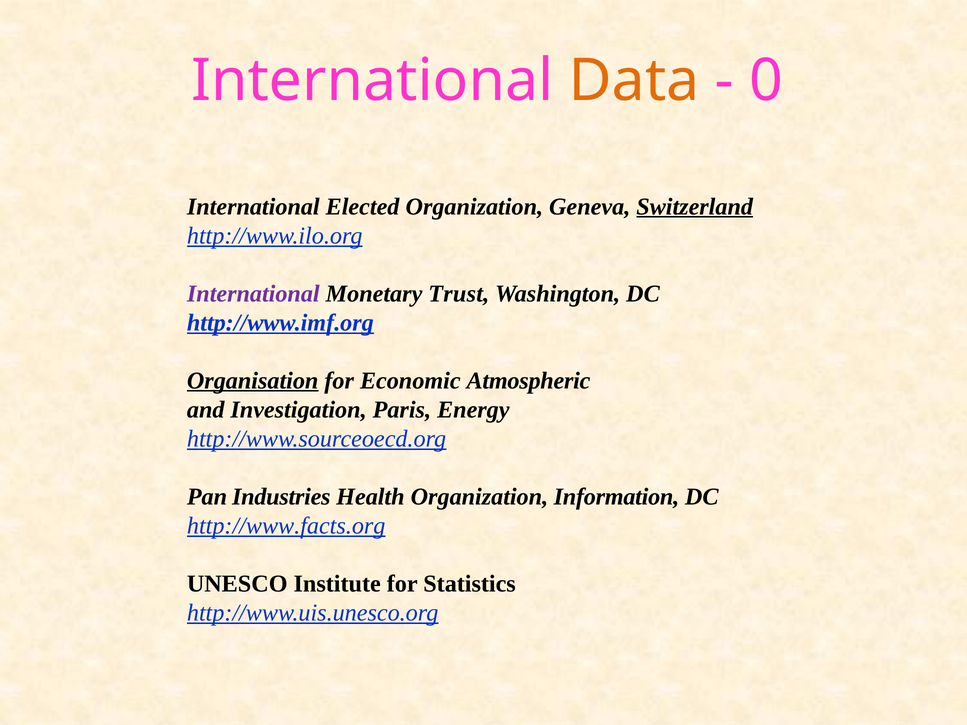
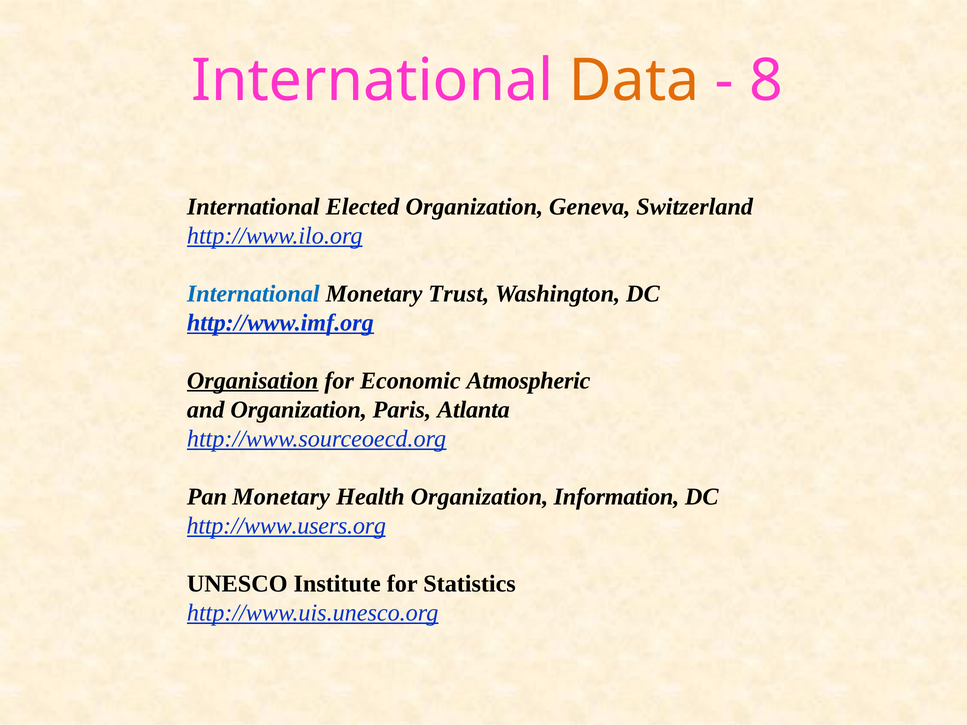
0: 0 -> 8 (766, 81)
Switzerland underline: present -> none (695, 207)
International colour: purple -> blue (253, 294)
and Investigation: Investigation -> Organization (299, 410)
Energy: Energy -> Atlanta (473, 410)
Pan Industries: Industries -> Monetary (281, 497)
http://www.facts.org: http://www.facts.org -> http://www.users.org (286, 526)
